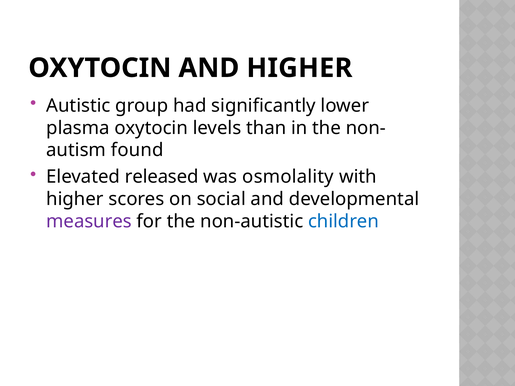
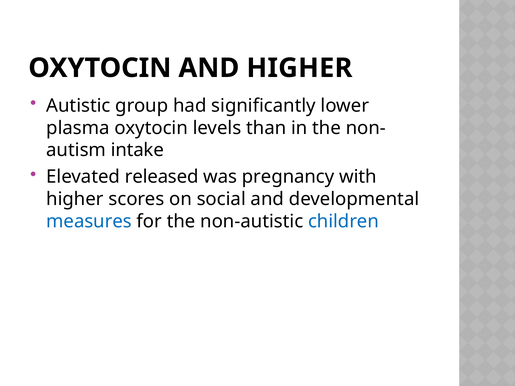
found: found -> intake (137, 150)
osmolality: osmolality -> pregnancy (288, 177)
measures colour: purple -> blue (89, 221)
